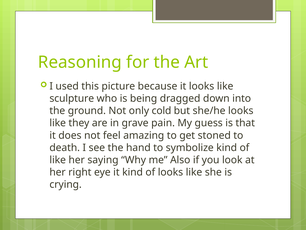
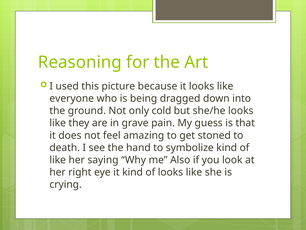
sculpture: sculpture -> everyone (72, 98)
